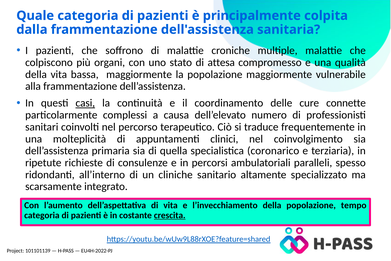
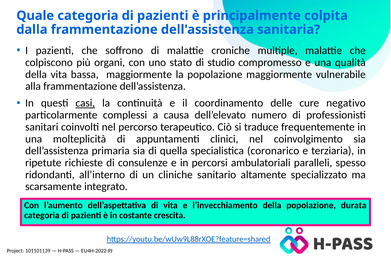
attesa: attesa -> studio (221, 62)
connette: connette -> negativo (346, 103)
tempo: tempo -> durata (354, 205)
crescita underline: present -> none (170, 215)
